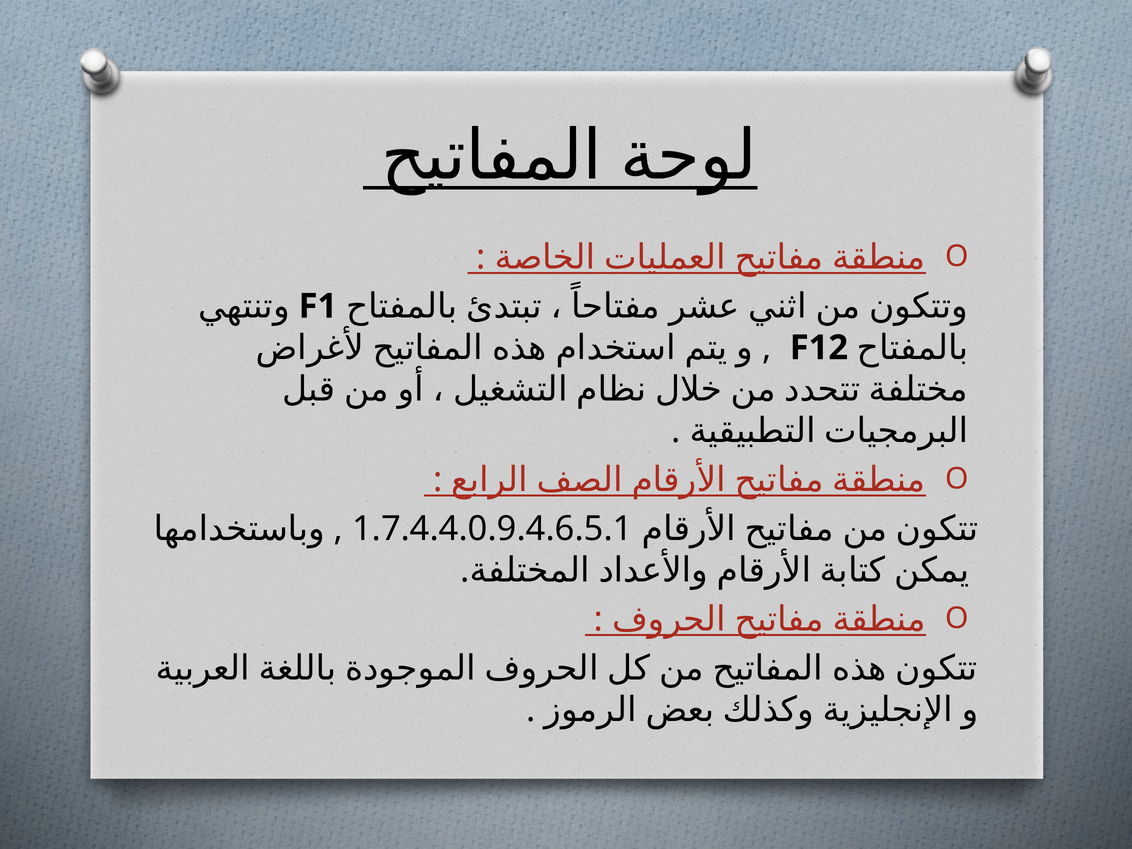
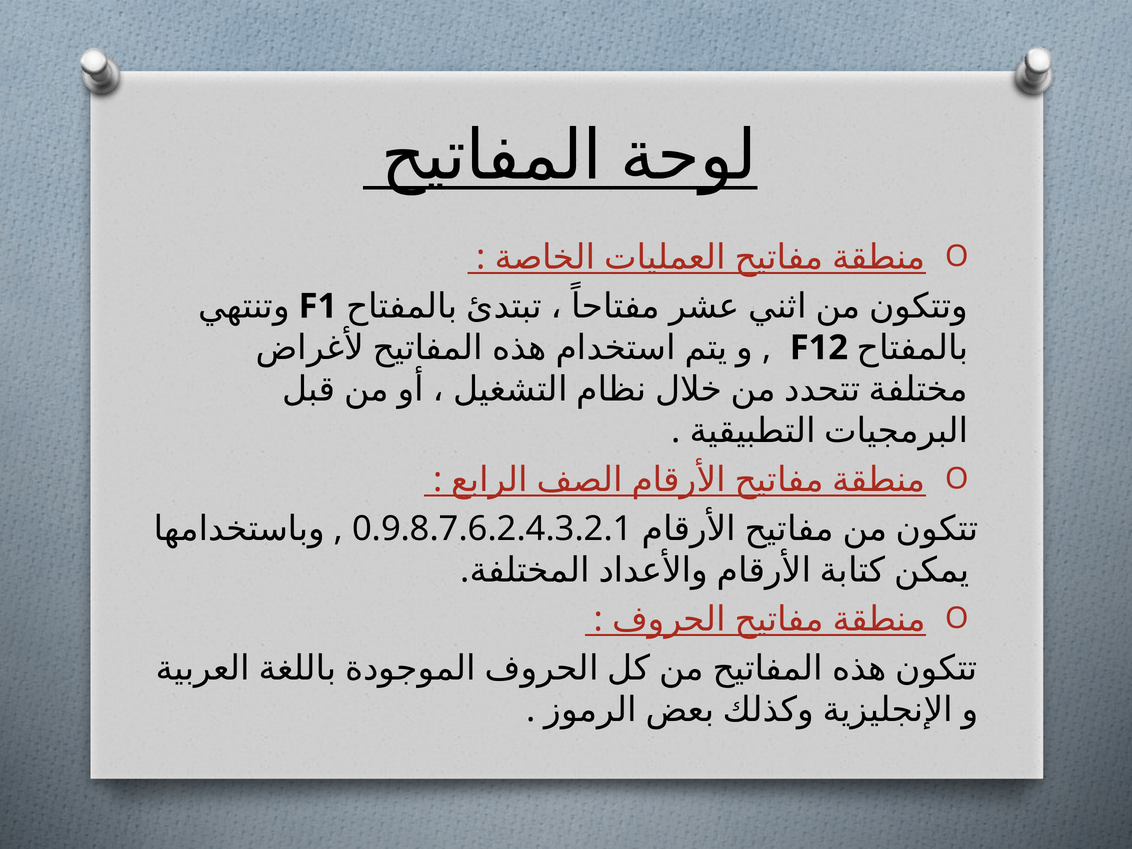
1.7.4.4.0.9.4.6.5.1: 1.7.4.4.0.9.4.6.5.1 -> 0.9.8.7.6.2.4.3.2.1 (492, 529)
